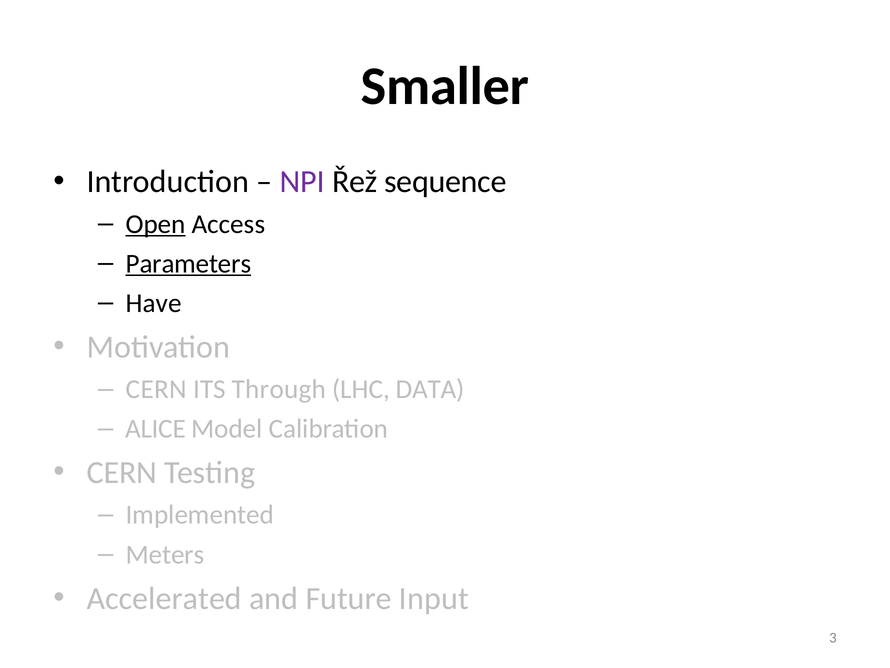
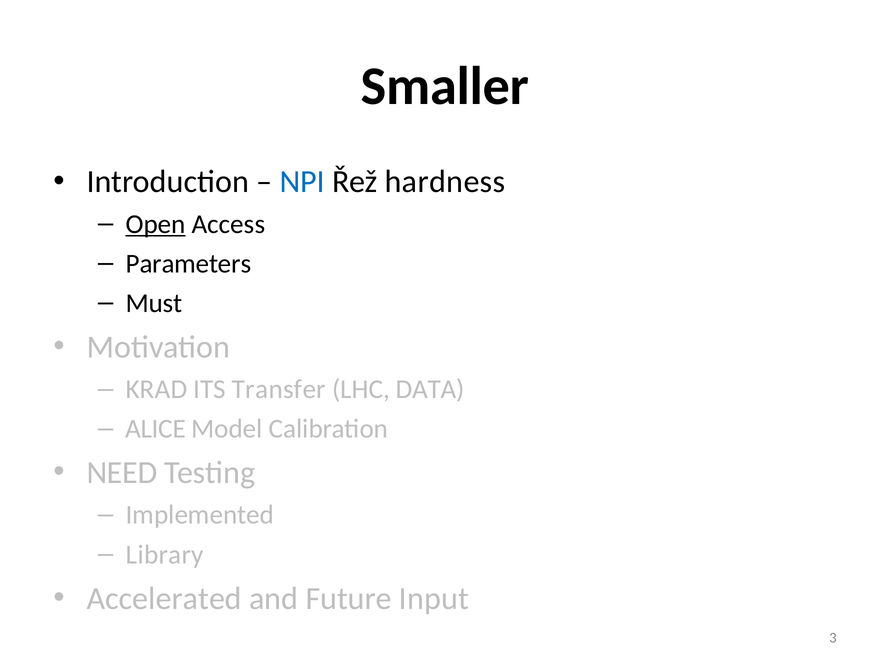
NPI colour: purple -> blue (302, 182)
sequence: sequence -> hardness (445, 182)
Parameters underline: present -> none (188, 263)
Have: Have -> Must (154, 303)
CERN: CERN -> KRAD (156, 389)
Through: Through -> Transfer (279, 389)
CERN: CERN -> NEED (122, 472)
Meters: Meters -> Library (165, 554)
